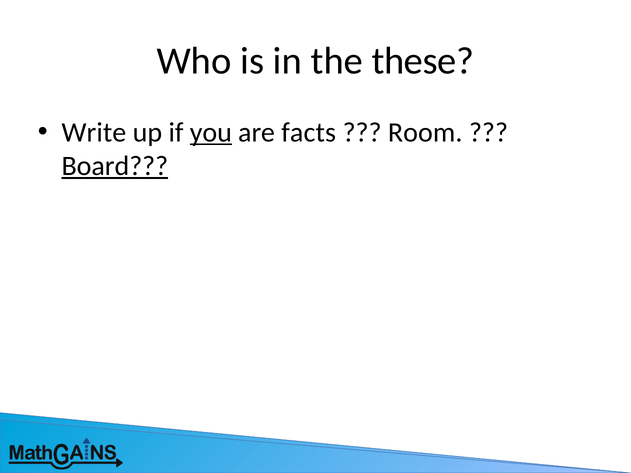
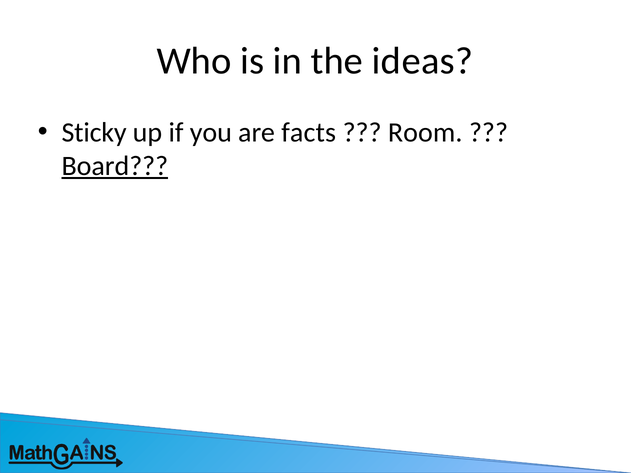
these: these -> ideas (422, 61)
Write: Write -> Sticky (94, 132)
you underline: present -> none (211, 132)
